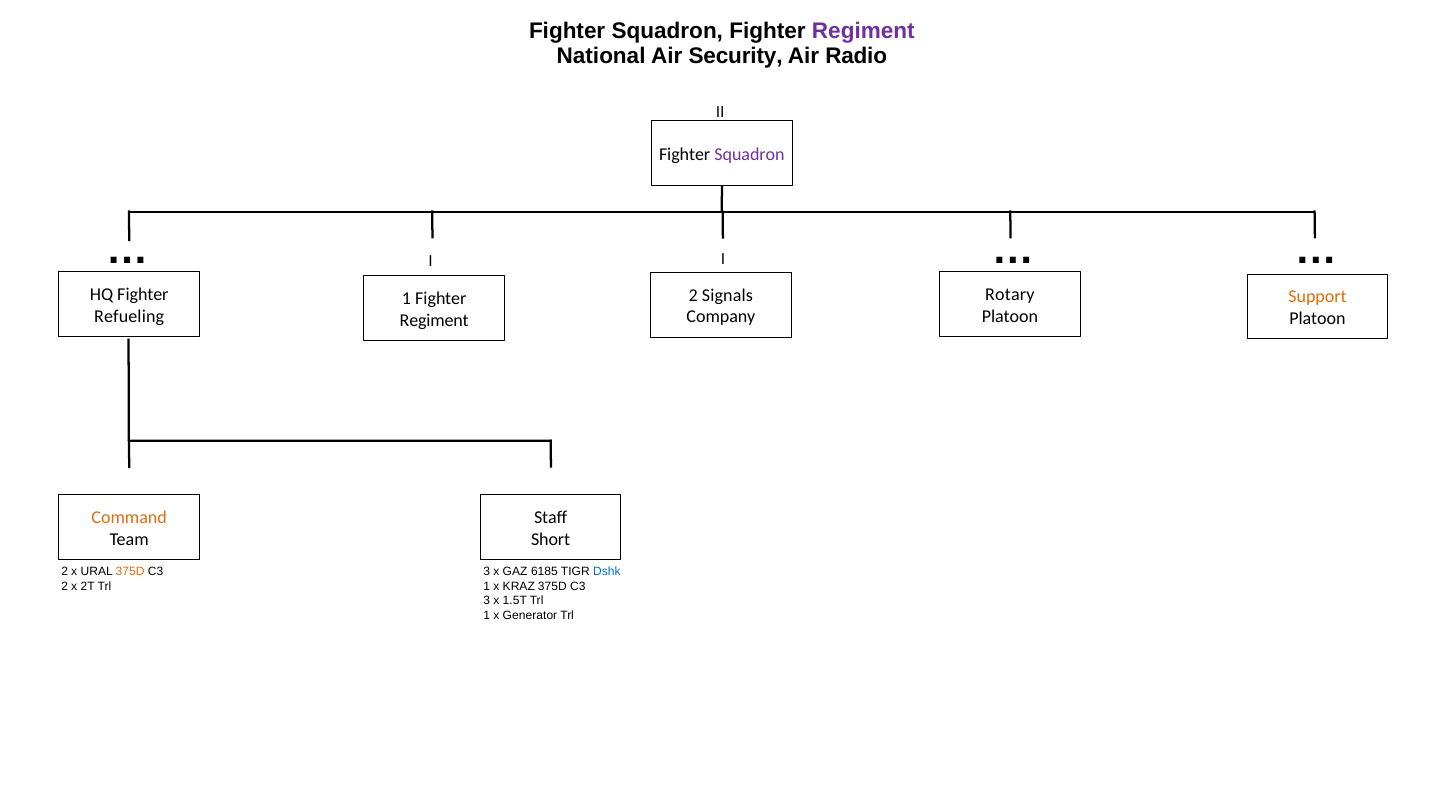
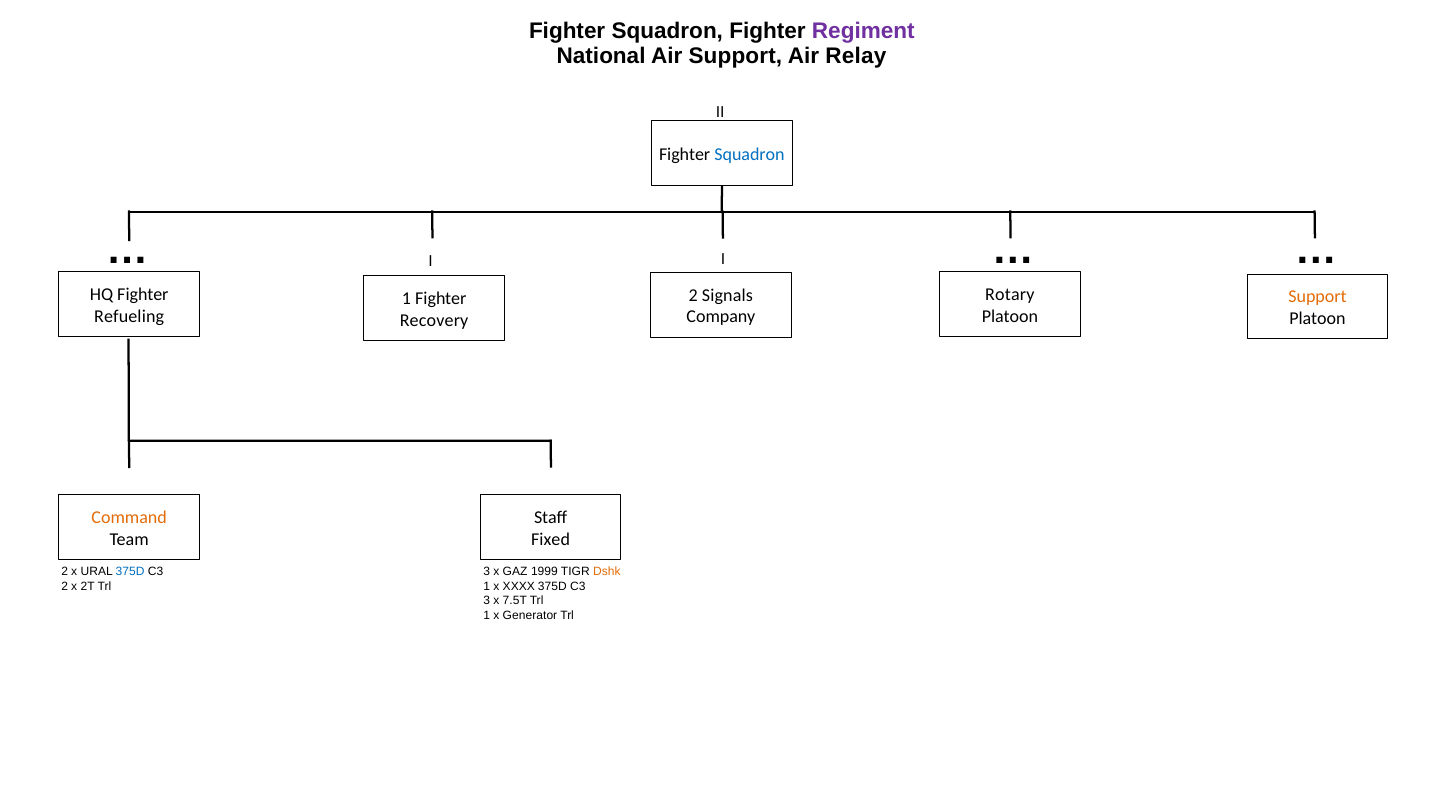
Air Security: Security -> Support (735, 56)
Radio: Radio -> Relay (856, 56)
Squadron colour: purple -> blue (749, 155)
Regiment: Regiment -> Recovery (434, 320)
Short: Short -> Fixed (551, 539)
375D colour: orange -> blue (130, 572)
6185: 6185 -> 1999 (544, 572)
Dshk colour: blue -> orange (607, 572)
KRAZ: KRAZ -> XXXX (519, 587)
1.5T: 1.5T -> 7.5T (515, 601)
